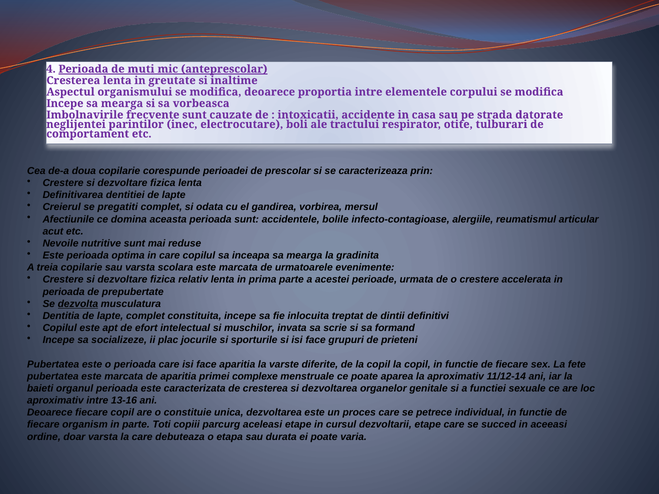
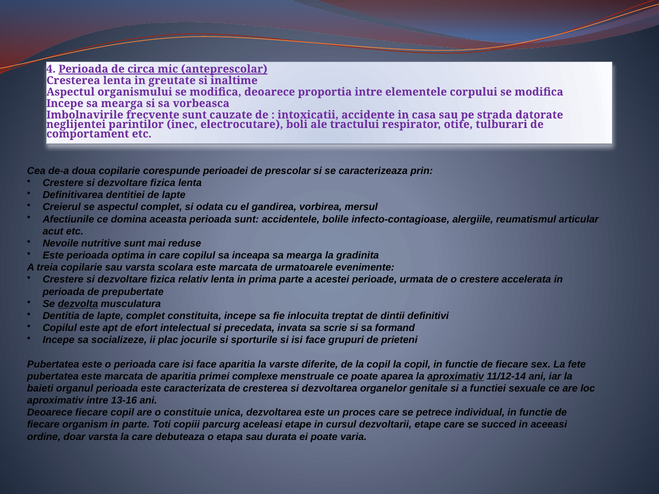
muti: muti -> circa (141, 69)
se pregatiti: pregatiti -> aspectul (118, 207)
muschilor: muschilor -> precedata (249, 328)
aproximativ underline: none -> present (456, 376)
